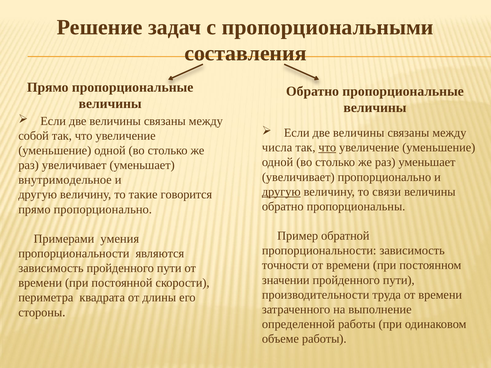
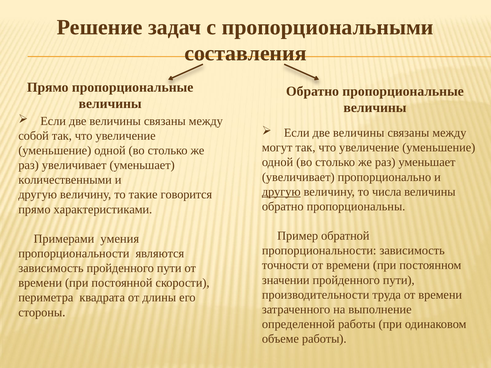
числа: числа -> могут (277, 148)
что underline: present -> none (327, 148)
внутримодельное: внутримодельное -> количественными (65, 180)
связи: связи -> числа (387, 192)
прямо пропорционально: пропорционально -> характеристиками (103, 209)
